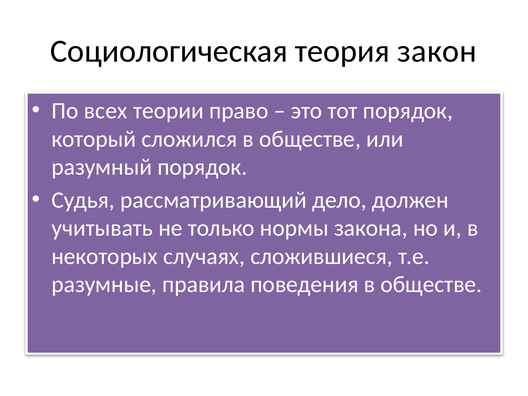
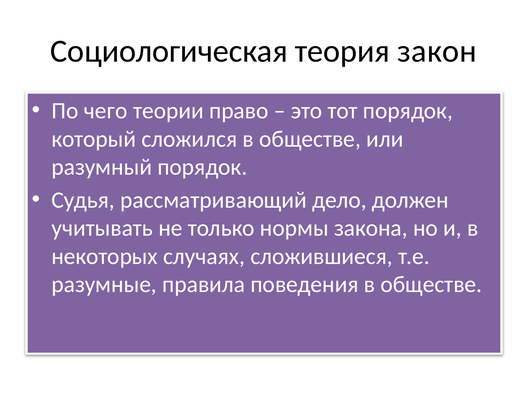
всех: всех -> чего (106, 111)
